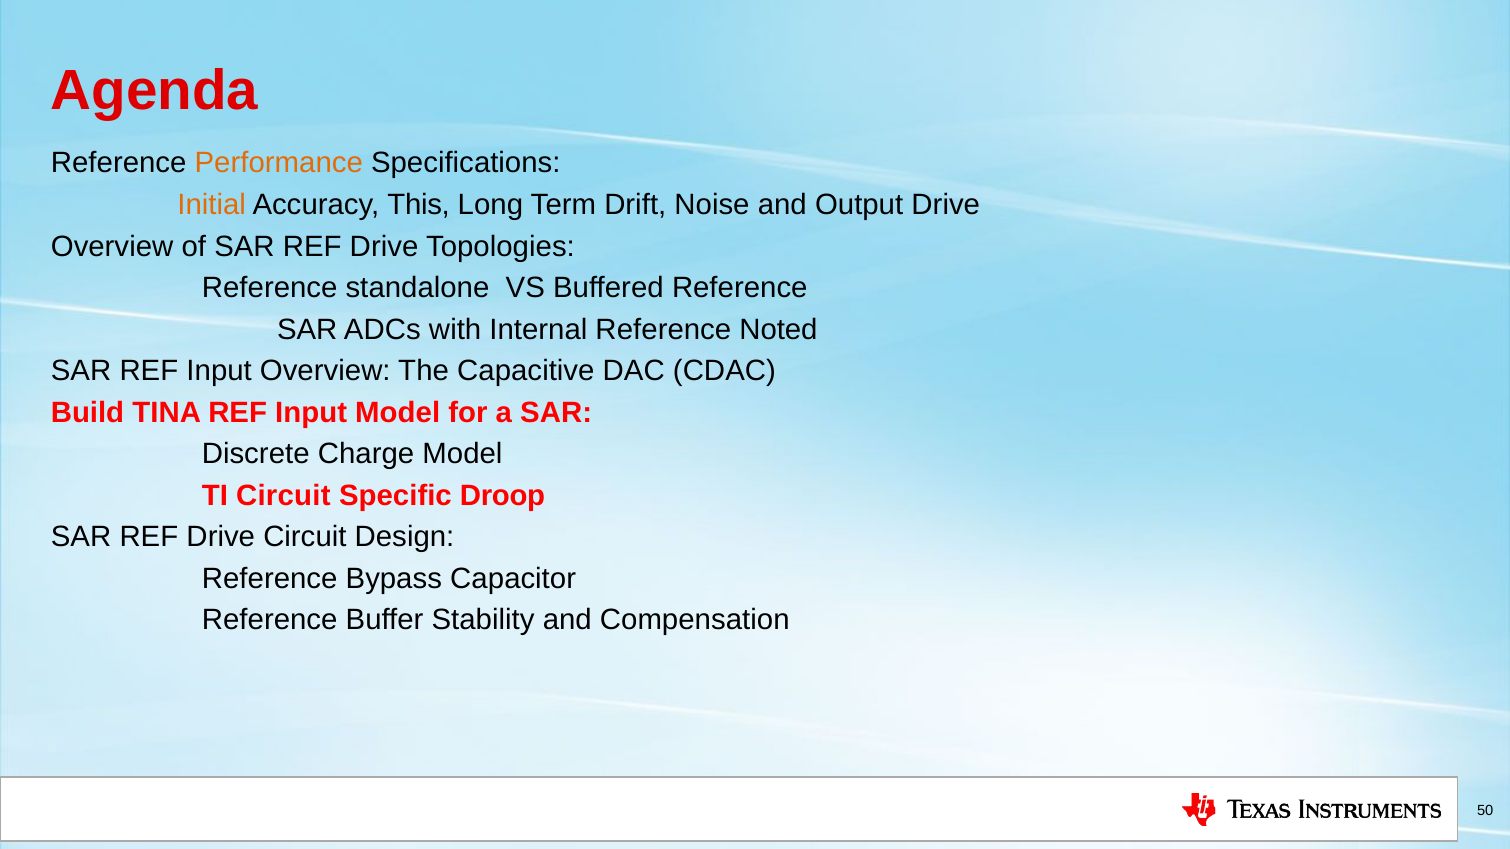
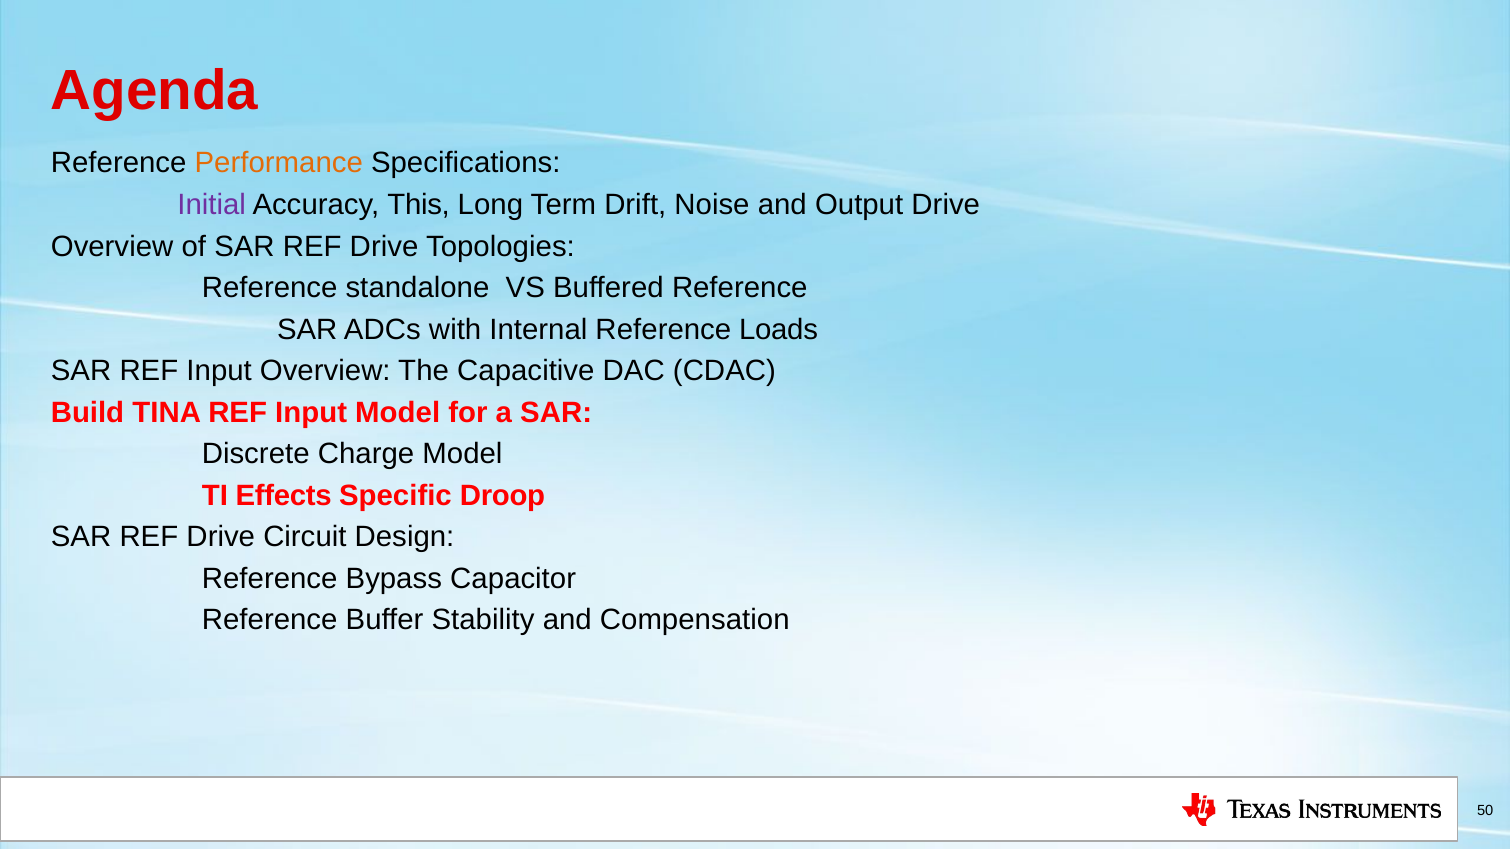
Initial colour: orange -> purple (212, 205)
Noted: Noted -> Loads (779, 330)
TI Circuit: Circuit -> Effects (284, 496)
